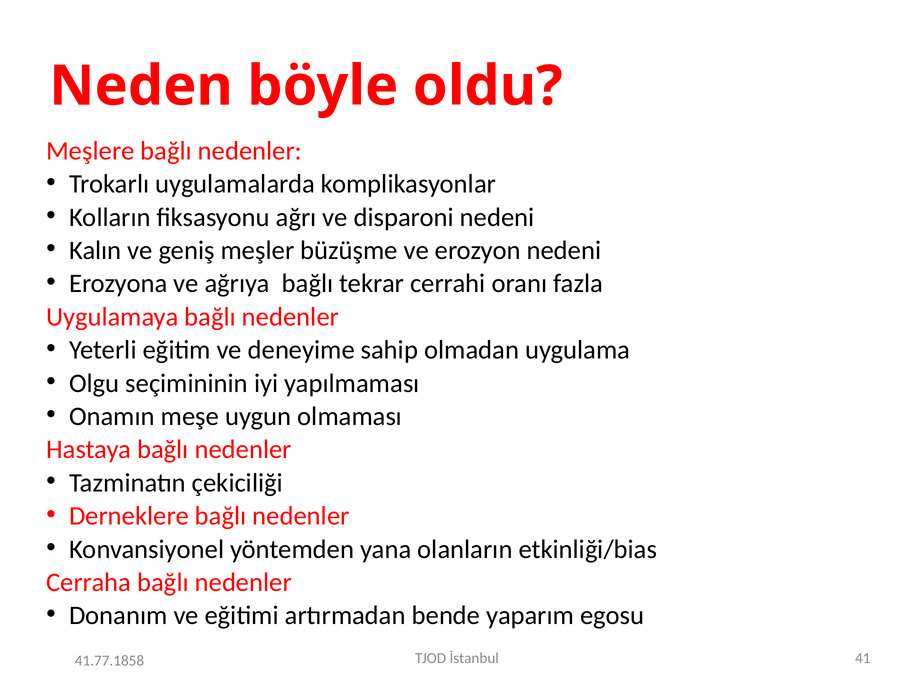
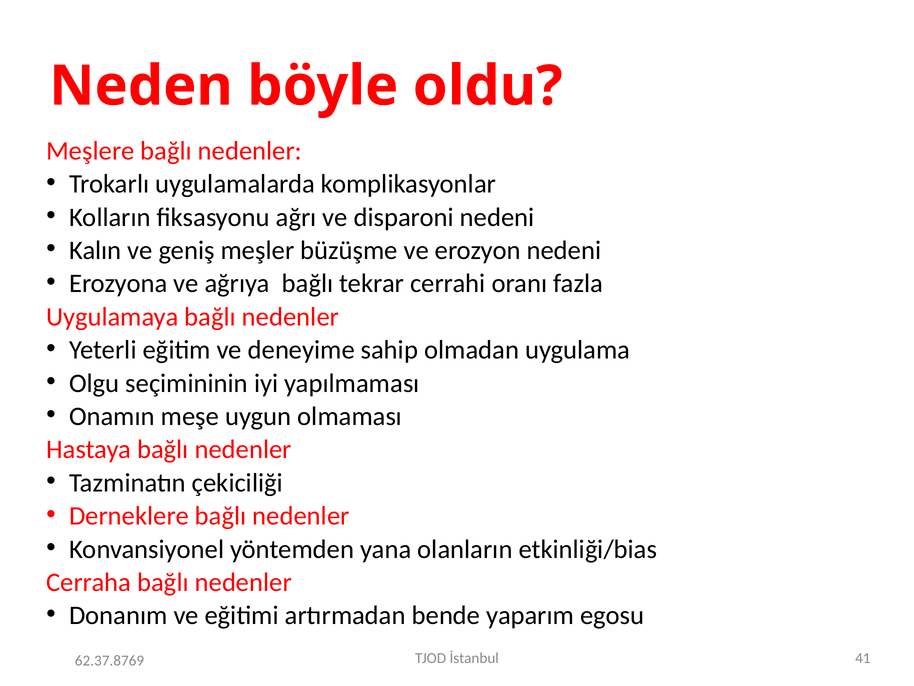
41.77.1858: 41.77.1858 -> 62.37.8769 (109, 660)
